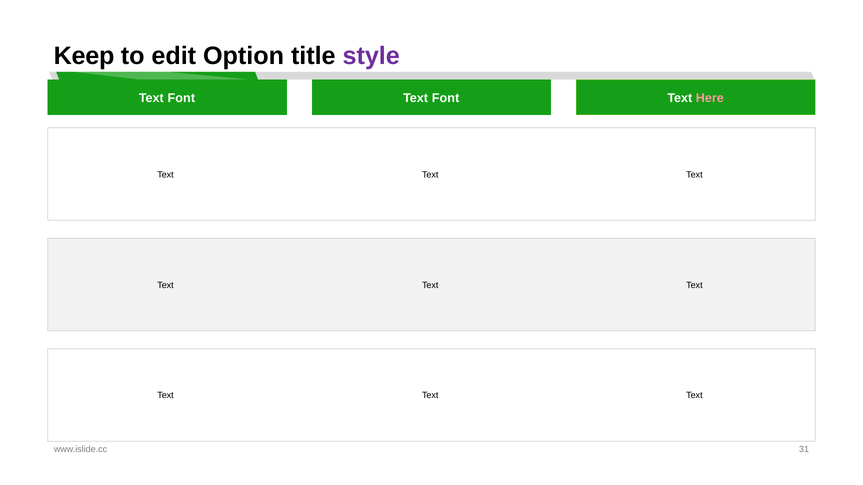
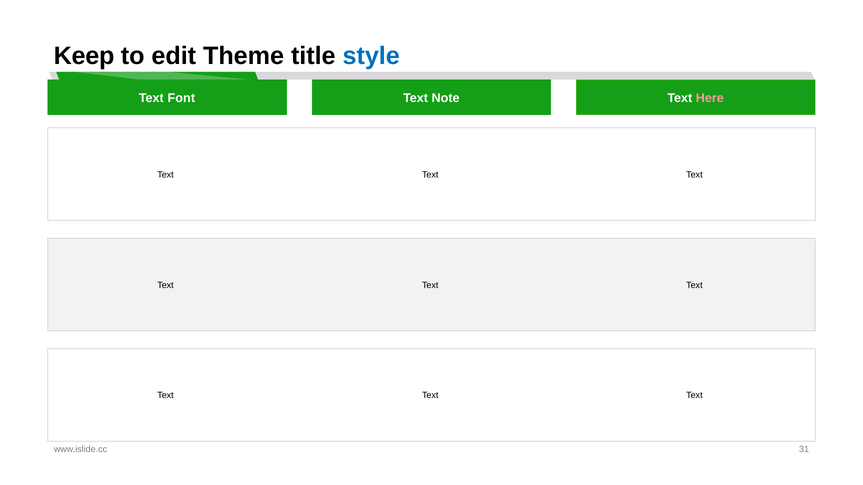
Option: Option -> Theme (244, 56)
style colour: purple -> blue (371, 56)
Font: Font -> Note (446, 98)
